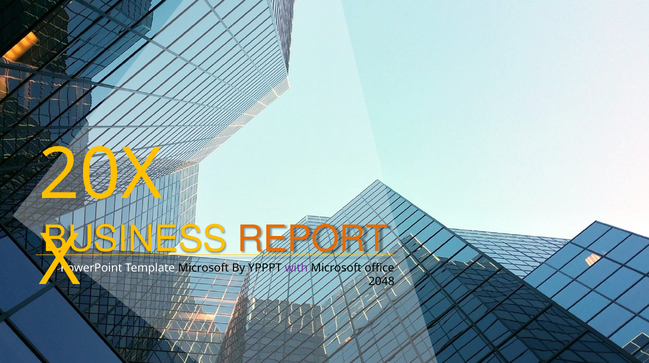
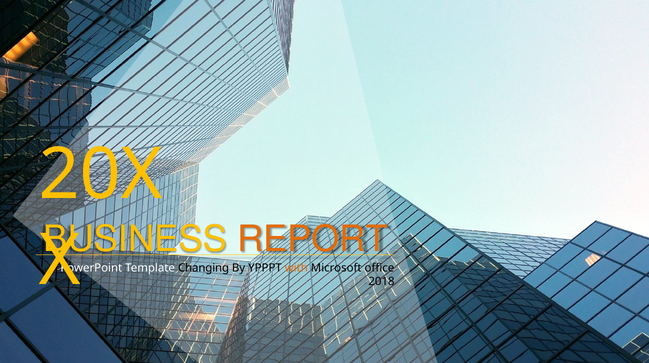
Template Microsoft: Microsoft -> Changing (204, 268)
with colour: purple -> orange (296, 268)
2048: 2048 -> 2018 (382, 282)
